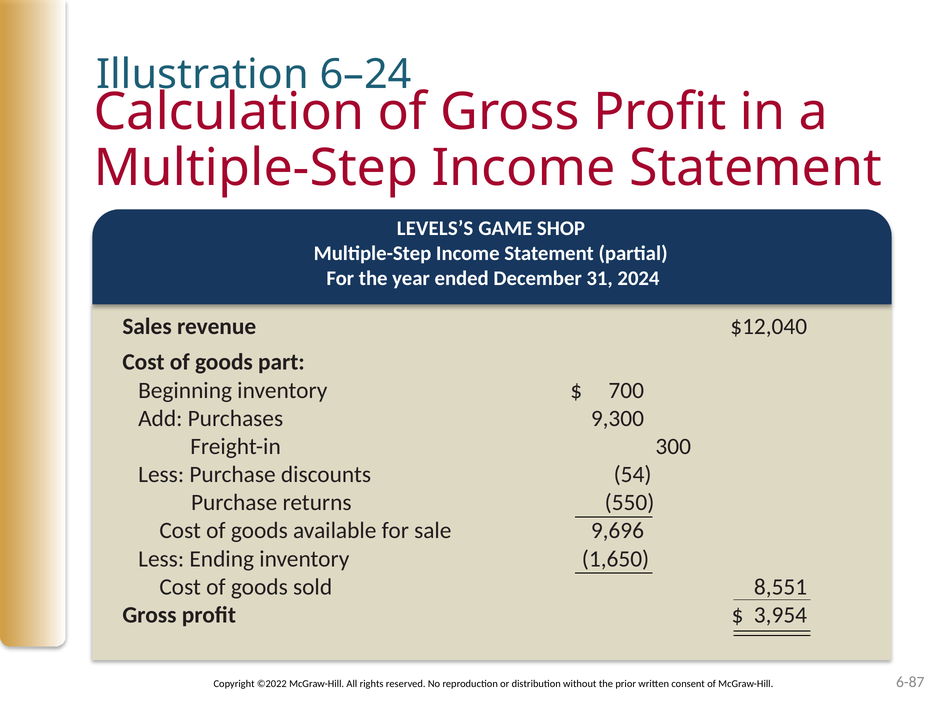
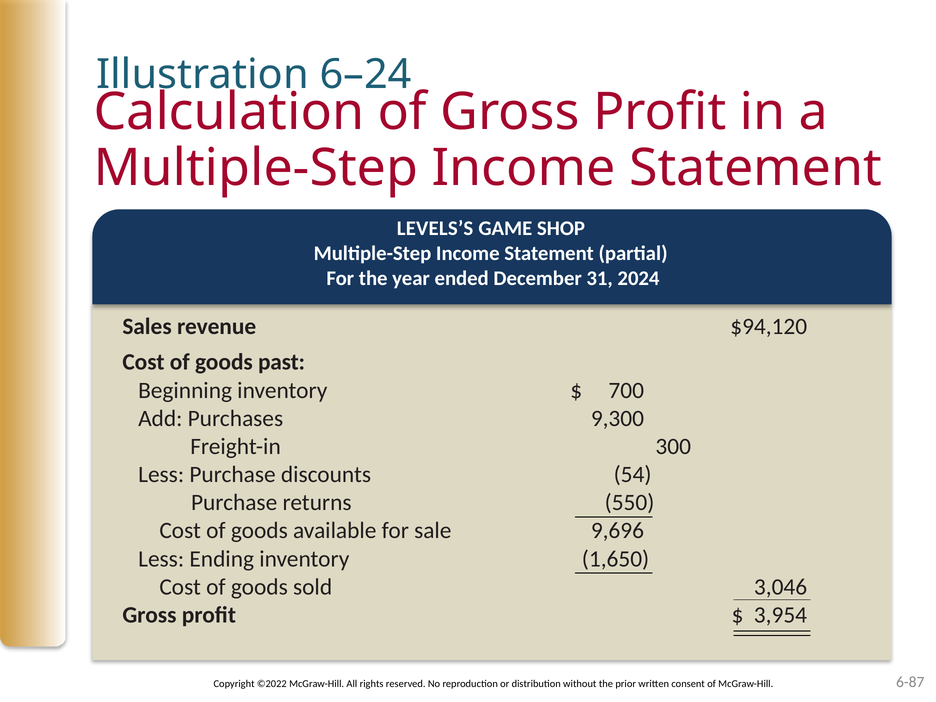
$12,040: $12,040 -> $94,120 (769, 326)
part: part -> past (282, 362)
8,551: 8,551 -> 3,046 (781, 587)
